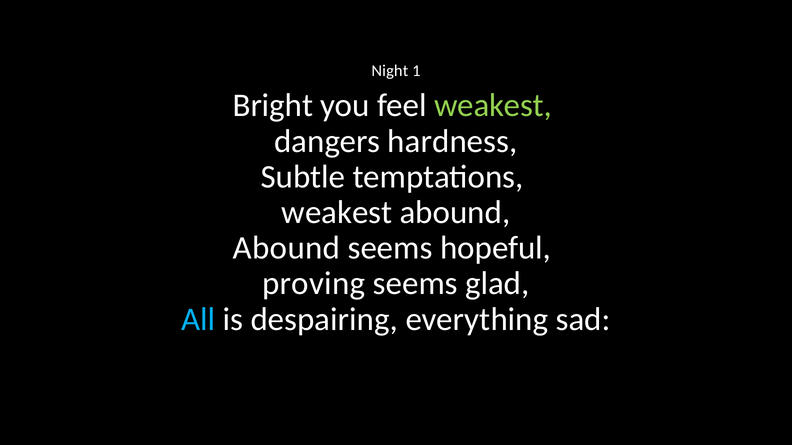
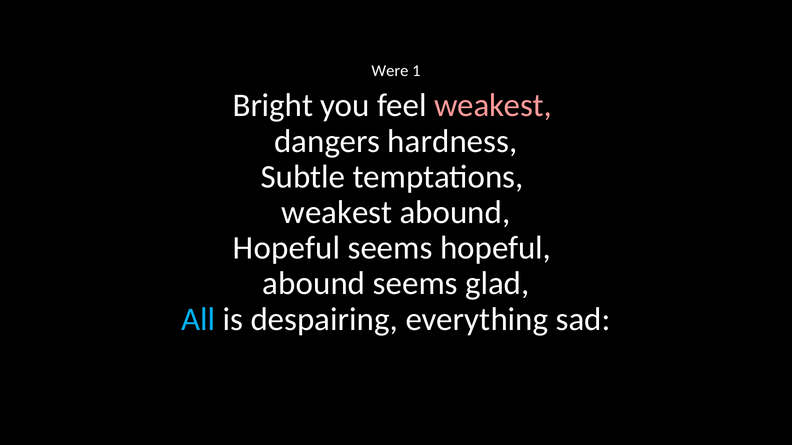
Night: Night -> Were (390, 71)
weakest colour: light green -> pink (493, 106)
Abound: Abound -> Hopeful (287, 248)
proving: proving -> abound (314, 284)
